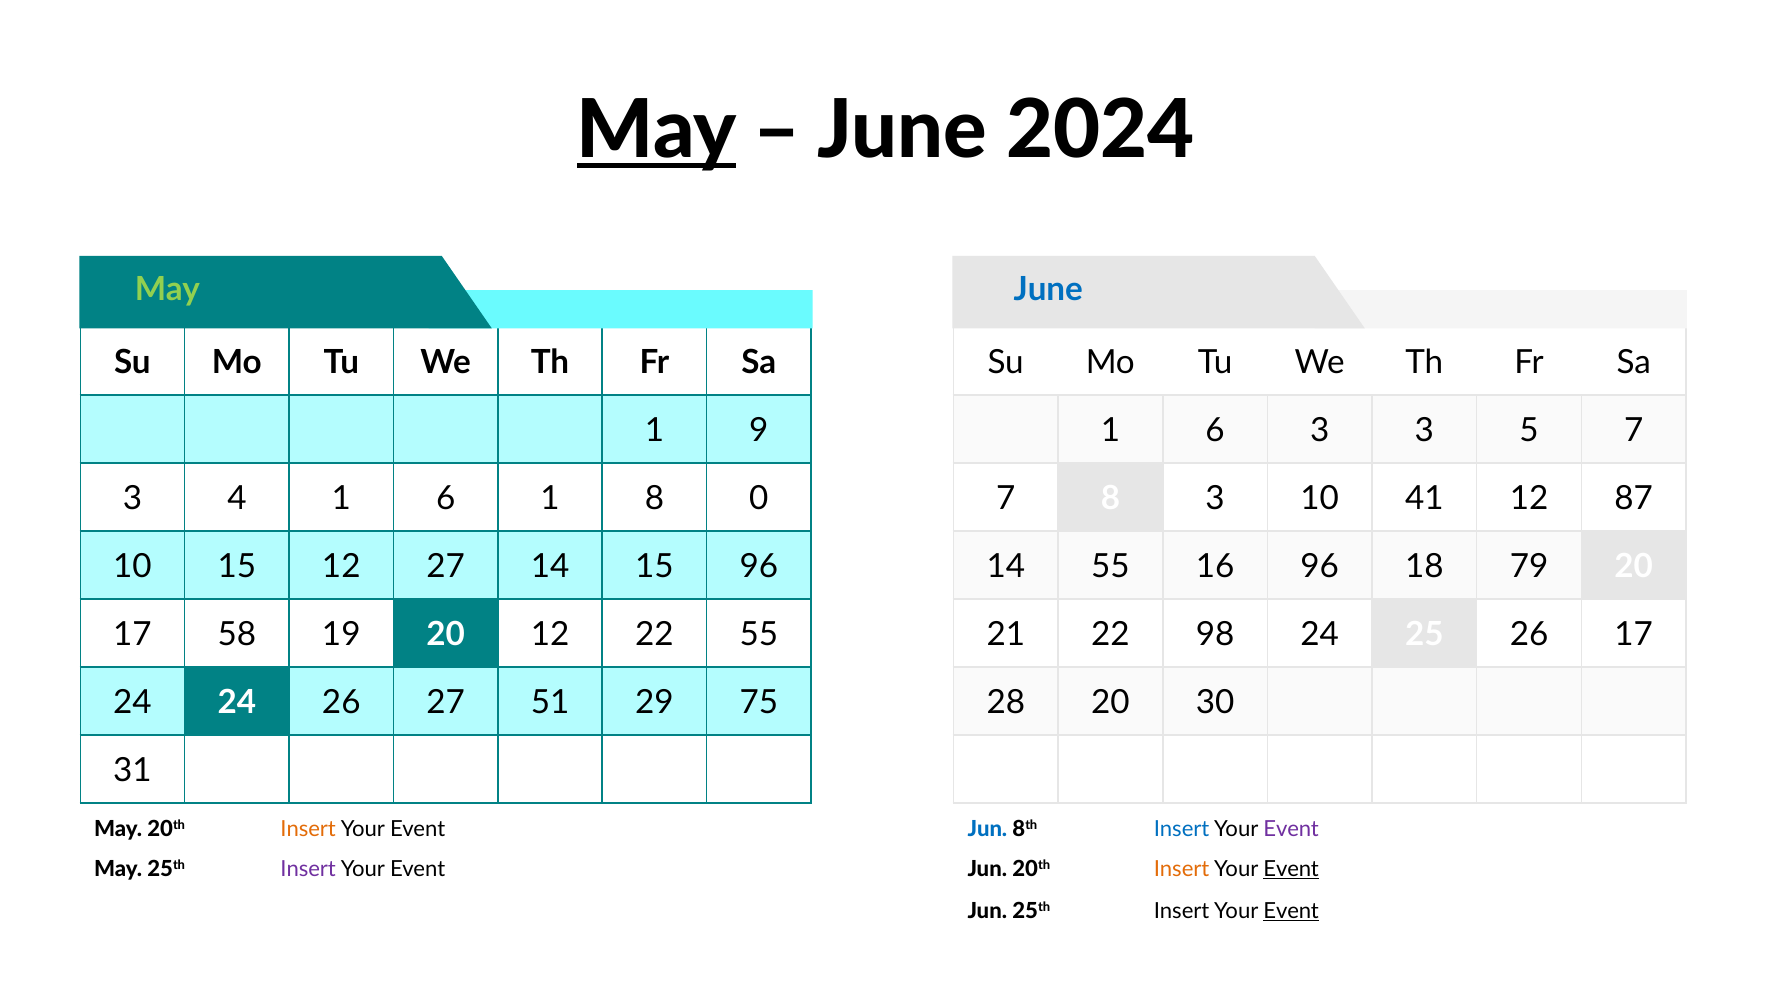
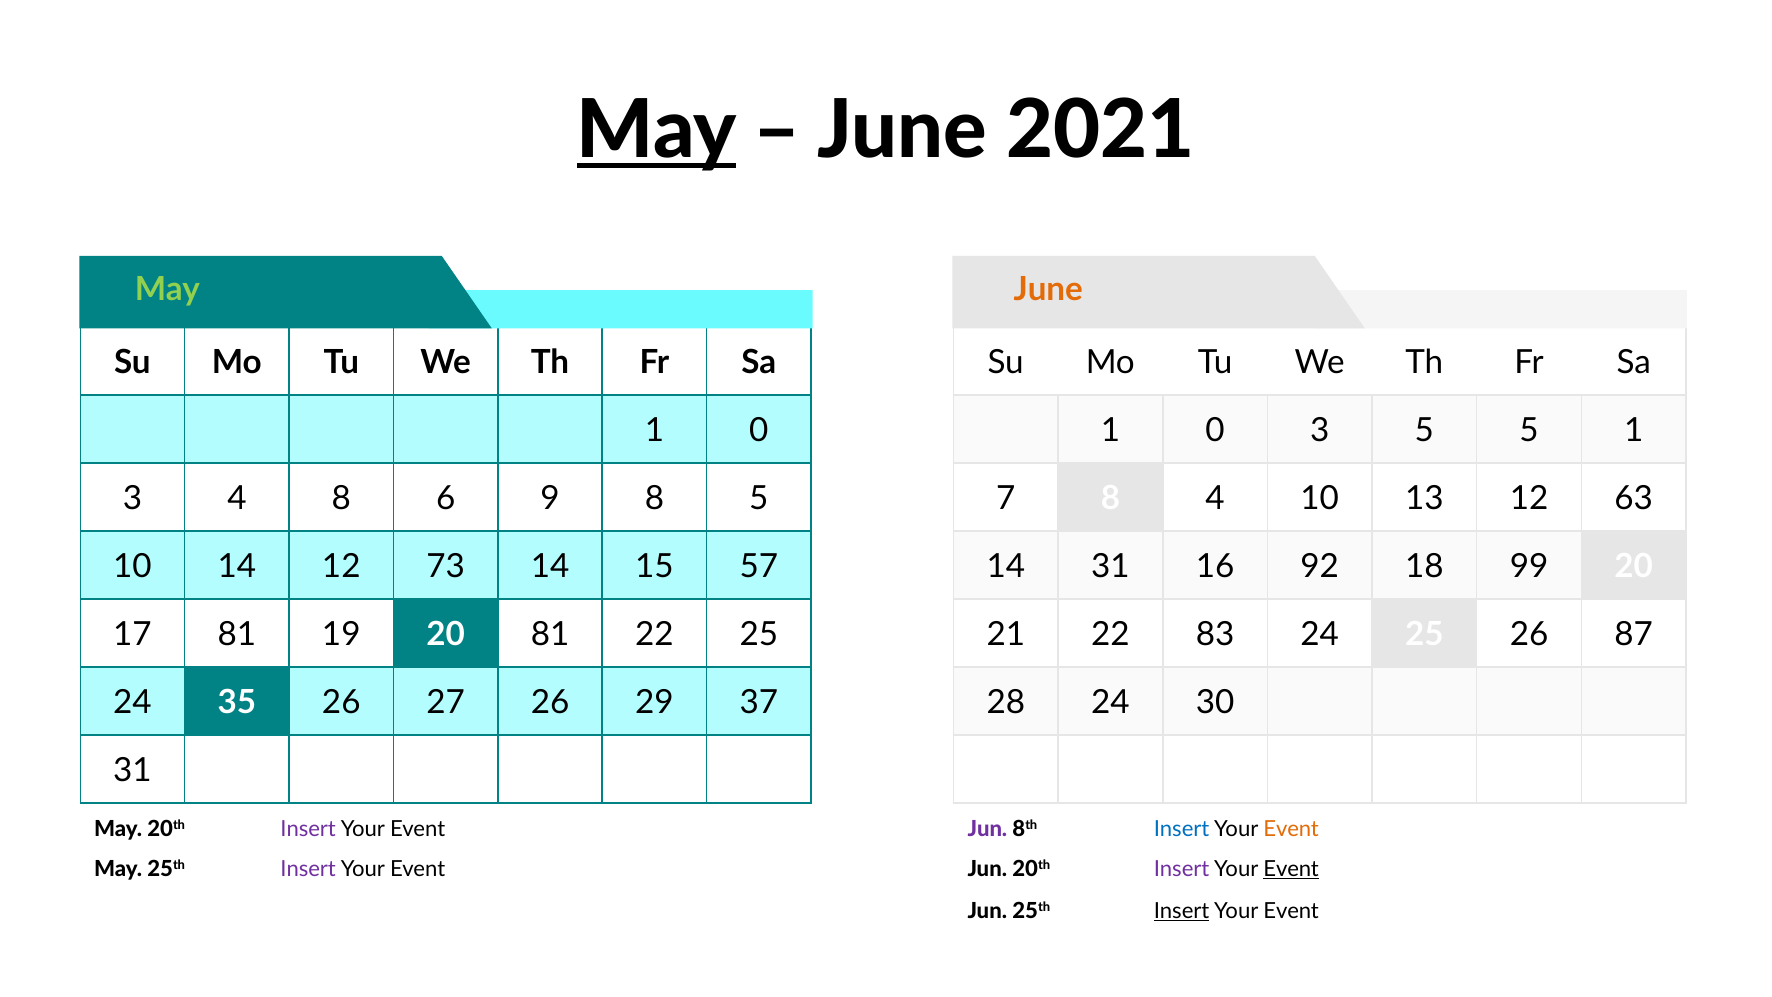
2024: 2024 -> 2021 (1101, 130)
June colour: blue -> orange (1048, 289)
9: 9 -> 0 (759, 431)
6: 6 -> 0 (1215, 431)
3 3: 3 -> 5 (1424, 431)
5 7: 7 -> 1 (1634, 431)
4 1: 1 -> 8 (341, 499)
6 1: 1 -> 9 (550, 499)
8 0: 0 -> 5 (759, 499)
8 3: 3 -> 4 (1215, 499)
41: 41 -> 13 (1424, 499)
87: 87 -> 63 (1634, 499)
10 15: 15 -> 14 (237, 567)
12 27: 27 -> 73 (446, 567)
15 96: 96 -> 57 (759, 567)
14 55: 55 -> 31 (1110, 567)
16 96: 96 -> 92 (1320, 567)
79: 79 -> 99 (1529, 567)
17 58: 58 -> 81 (237, 635)
20 12: 12 -> 81 (550, 635)
22 55: 55 -> 25 (759, 635)
98: 98 -> 83 (1215, 635)
26 17: 17 -> 87 (1634, 635)
24 24: 24 -> 35 (237, 703)
27 51: 51 -> 26 (550, 703)
75: 75 -> 37 (759, 703)
28 20: 20 -> 24 (1110, 703)
Insert colour: orange -> purple (308, 829)
Jun colour: blue -> purple (987, 829)
Event colour: purple -> orange (1291, 829)
Insert colour: orange -> purple (1182, 869)
Insert underline: none -> present (1182, 911)
Event underline: present -> none (1291, 911)
